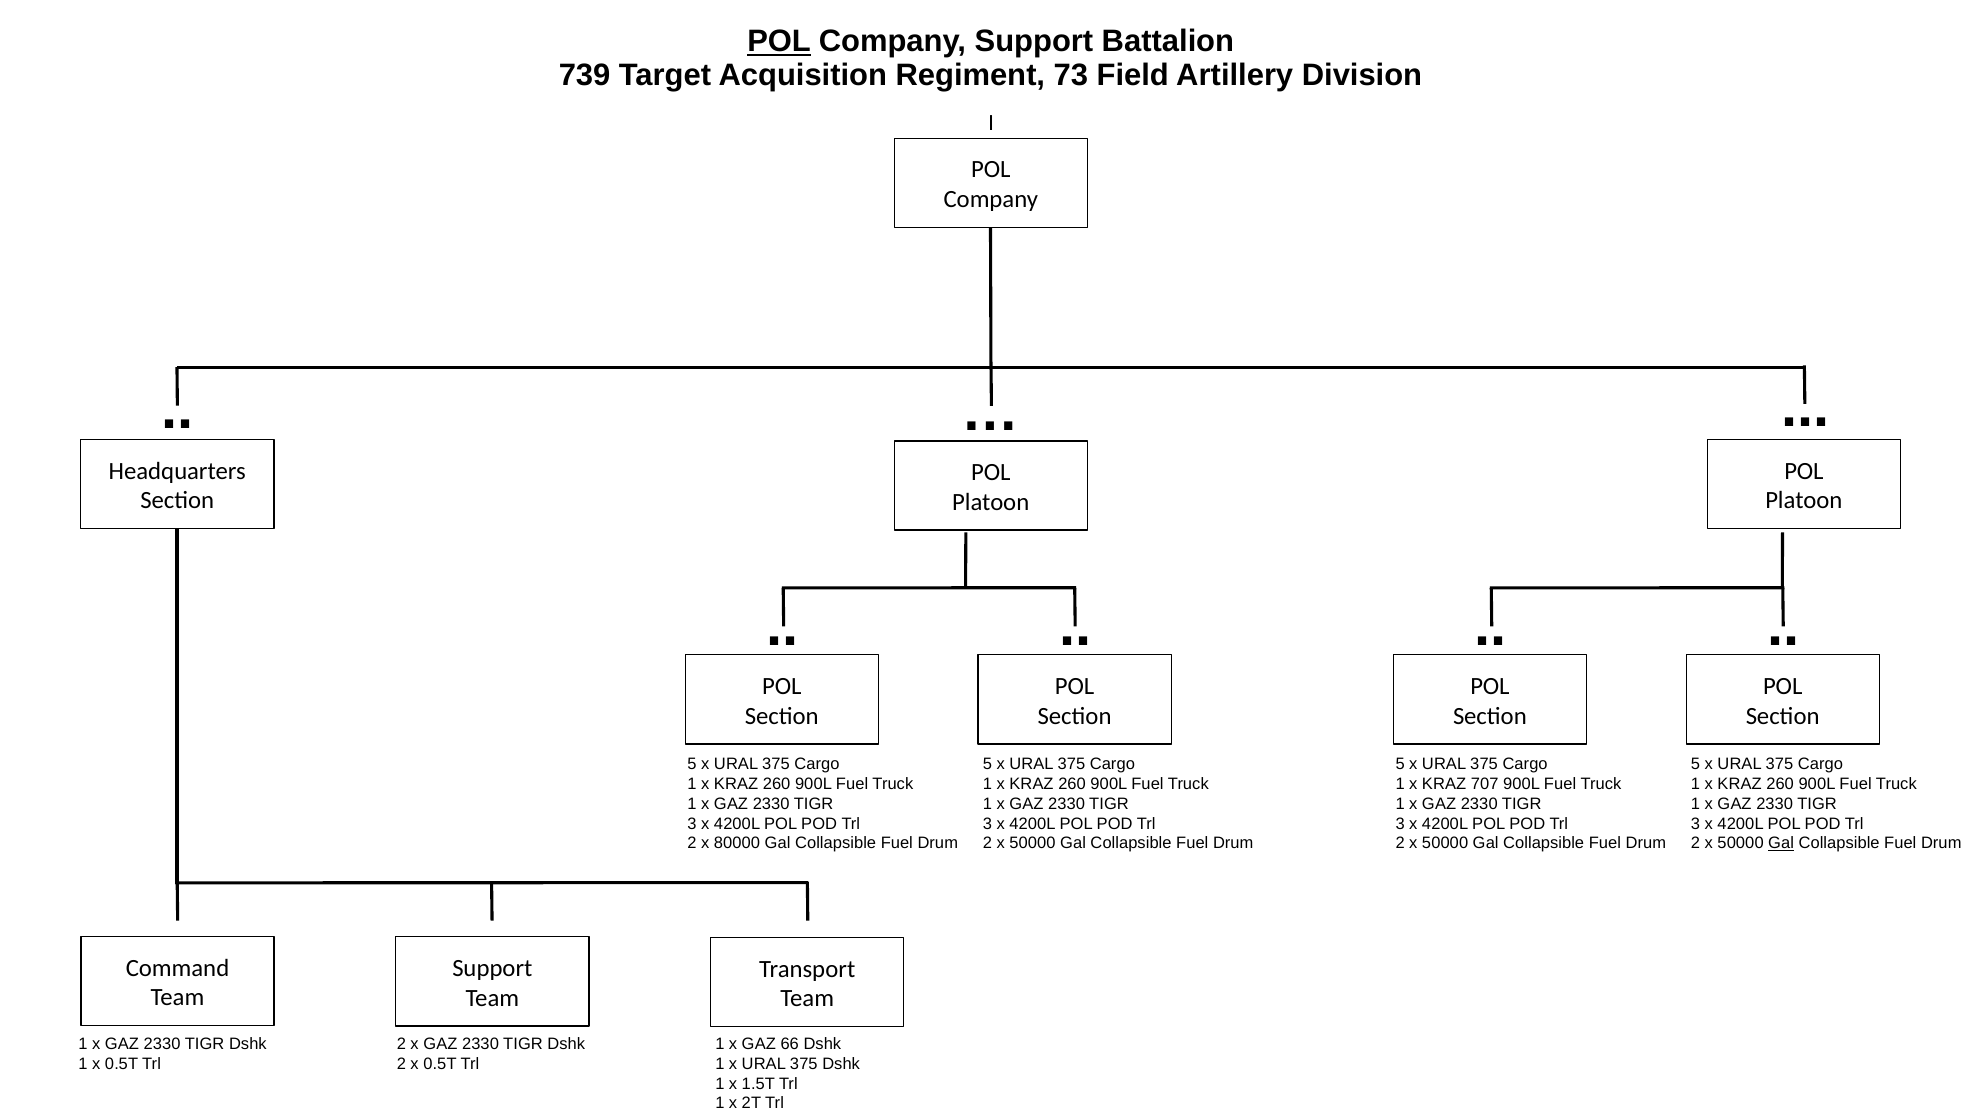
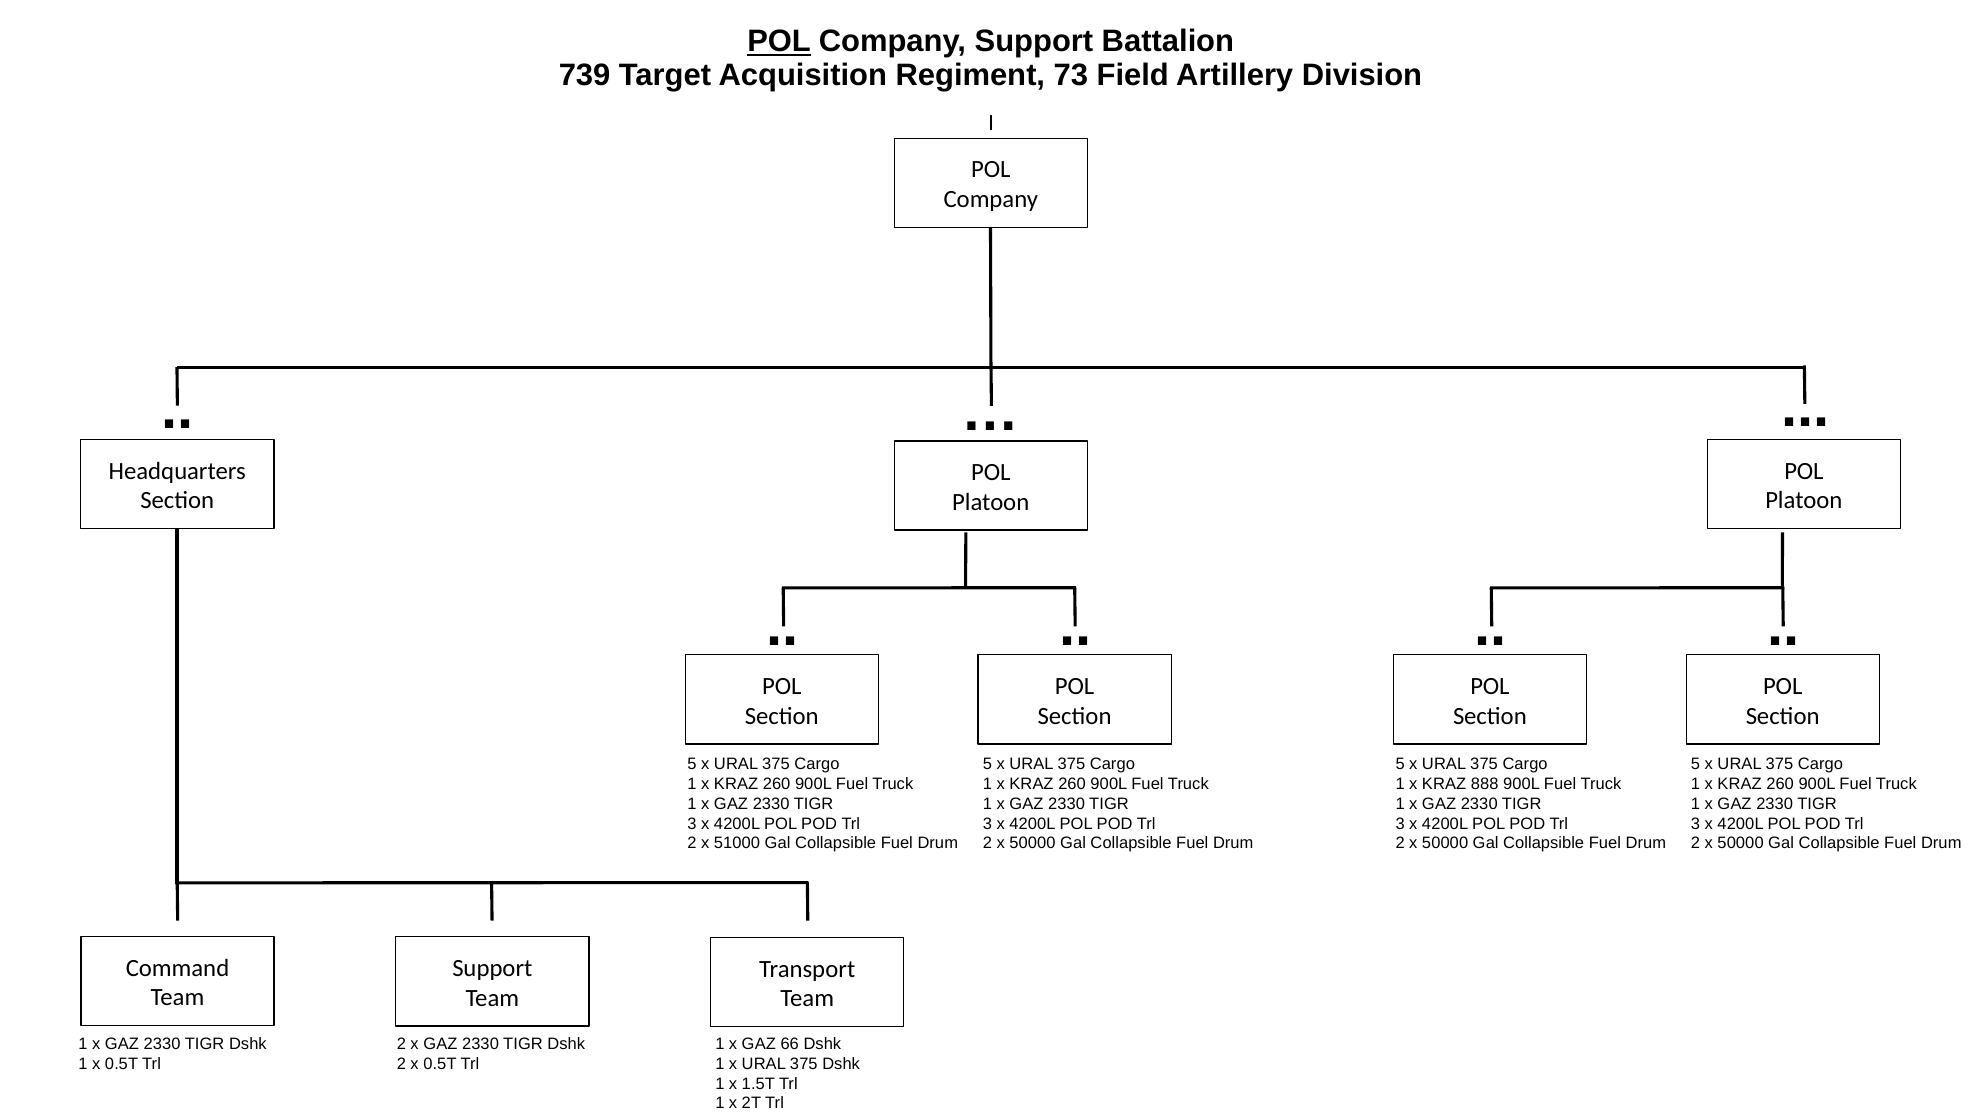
707: 707 -> 888 (1485, 784)
80000: 80000 -> 51000 (737, 843)
Gal underline: present -> none (1781, 843)
